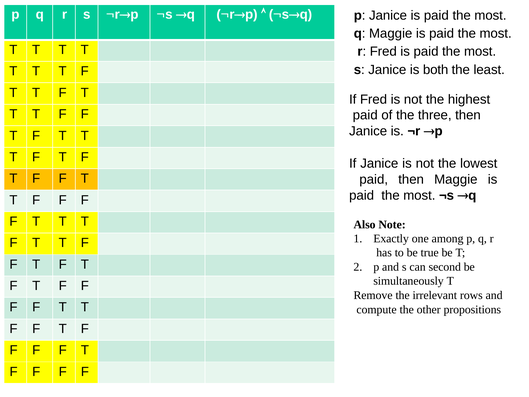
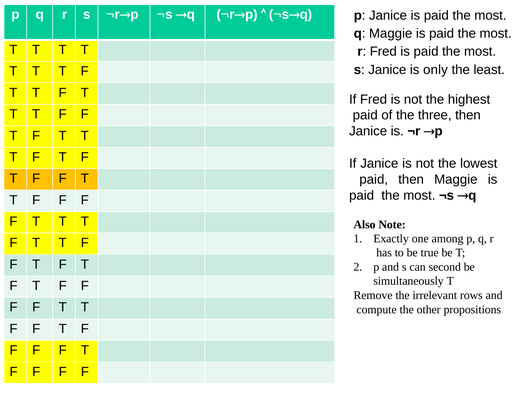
both: both -> only (435, 70)
